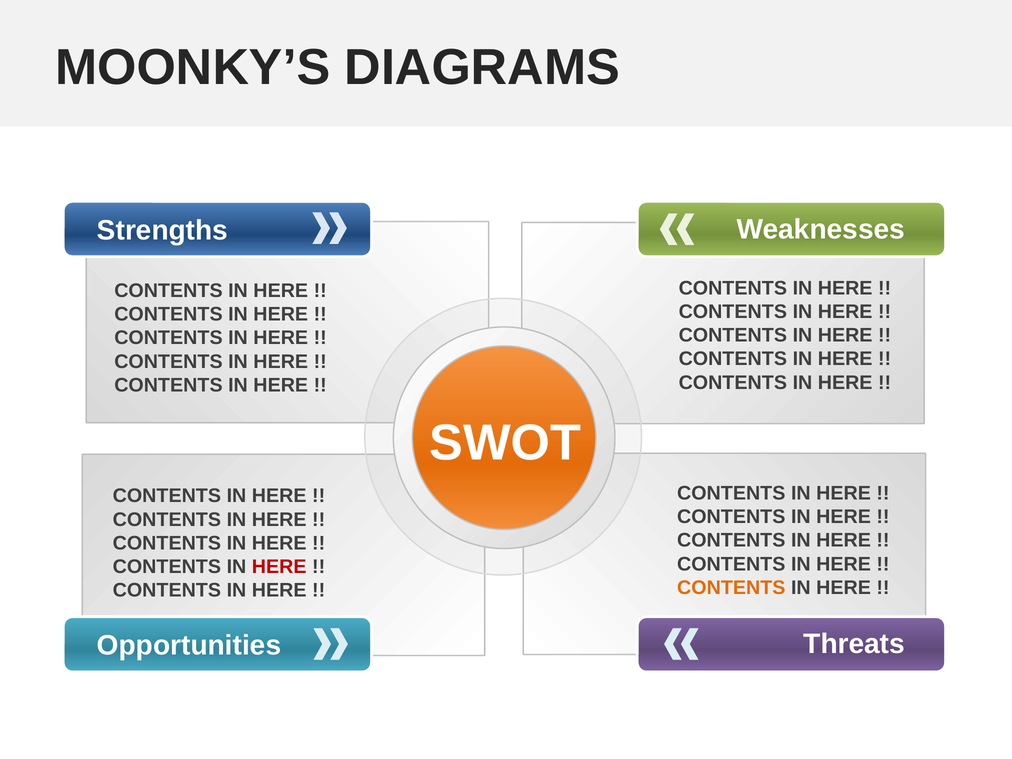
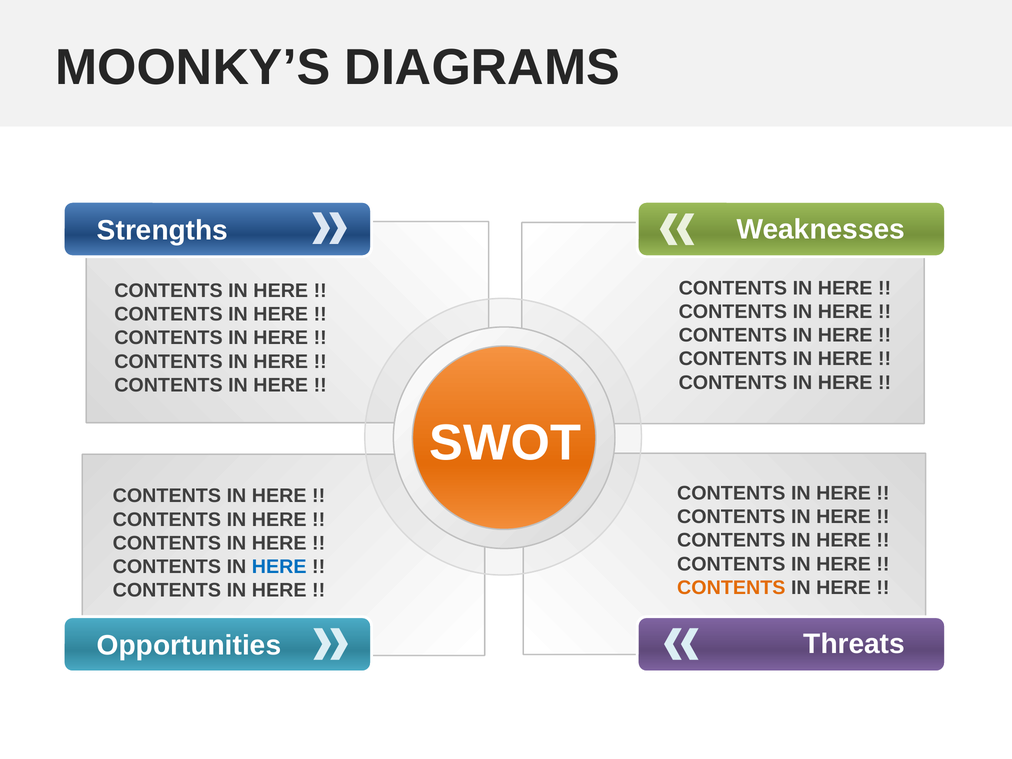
HERE colour: red -> blue (279, 567)
